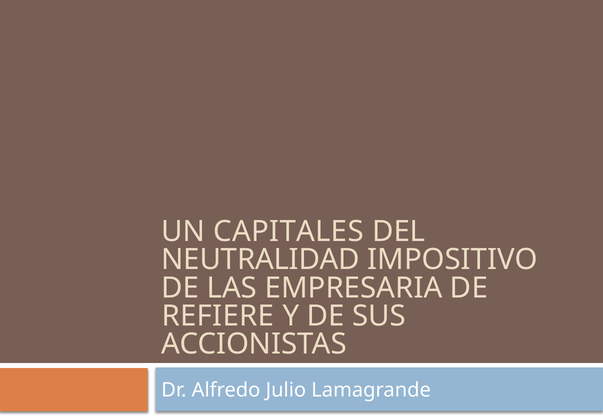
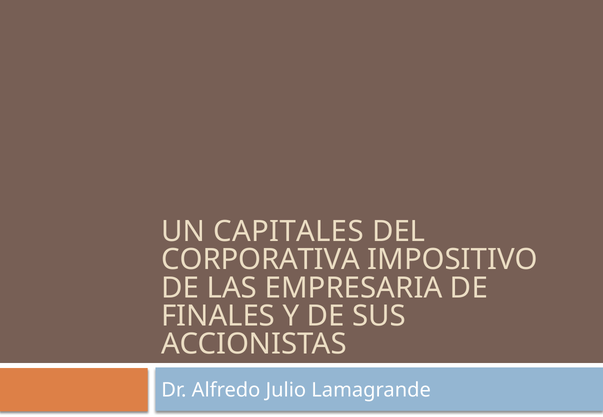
NEUTRALIDAD: NEUTRALIDAD -> CORPORATIVA (261, 260)
REFIERE: REFIERE -> FINALES (218, 316)
